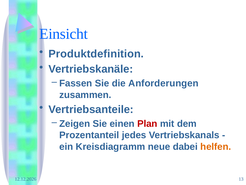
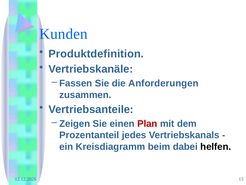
Einsicht: Einsicht -> Kunden (63, 34)
neue: neue -> beim (159, 146)
helfen colour: orange -> black (216, 146)
